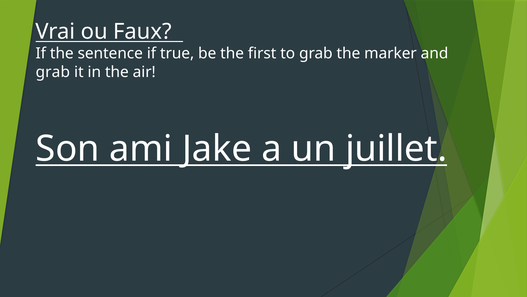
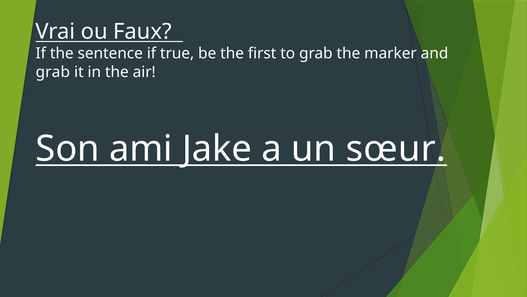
juillet: juillet -> sœur (396, 148)
